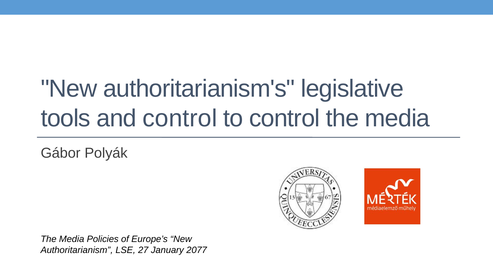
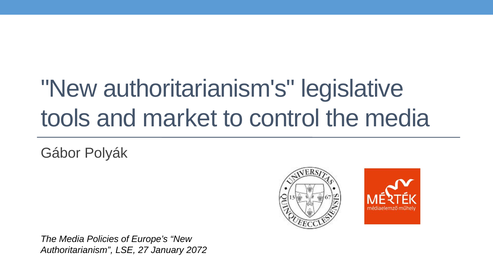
and control: control -> market (180, 118)
2077: 2077 -> 2072 (197, 251)
